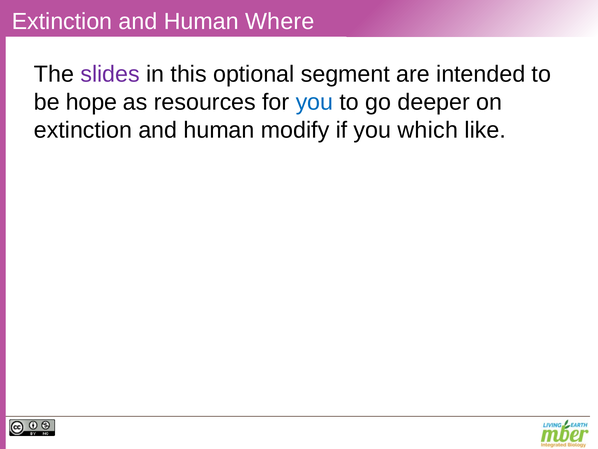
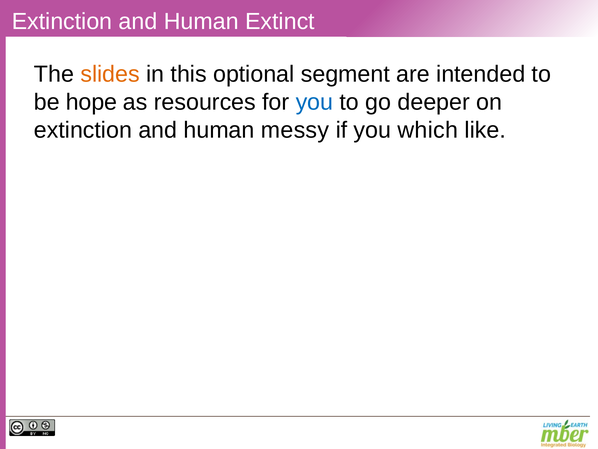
Where: Where -> Extinct (280, 22)
slides colour: purple -> orange (110, 74)
modify: modify -> messy (295, 130)
